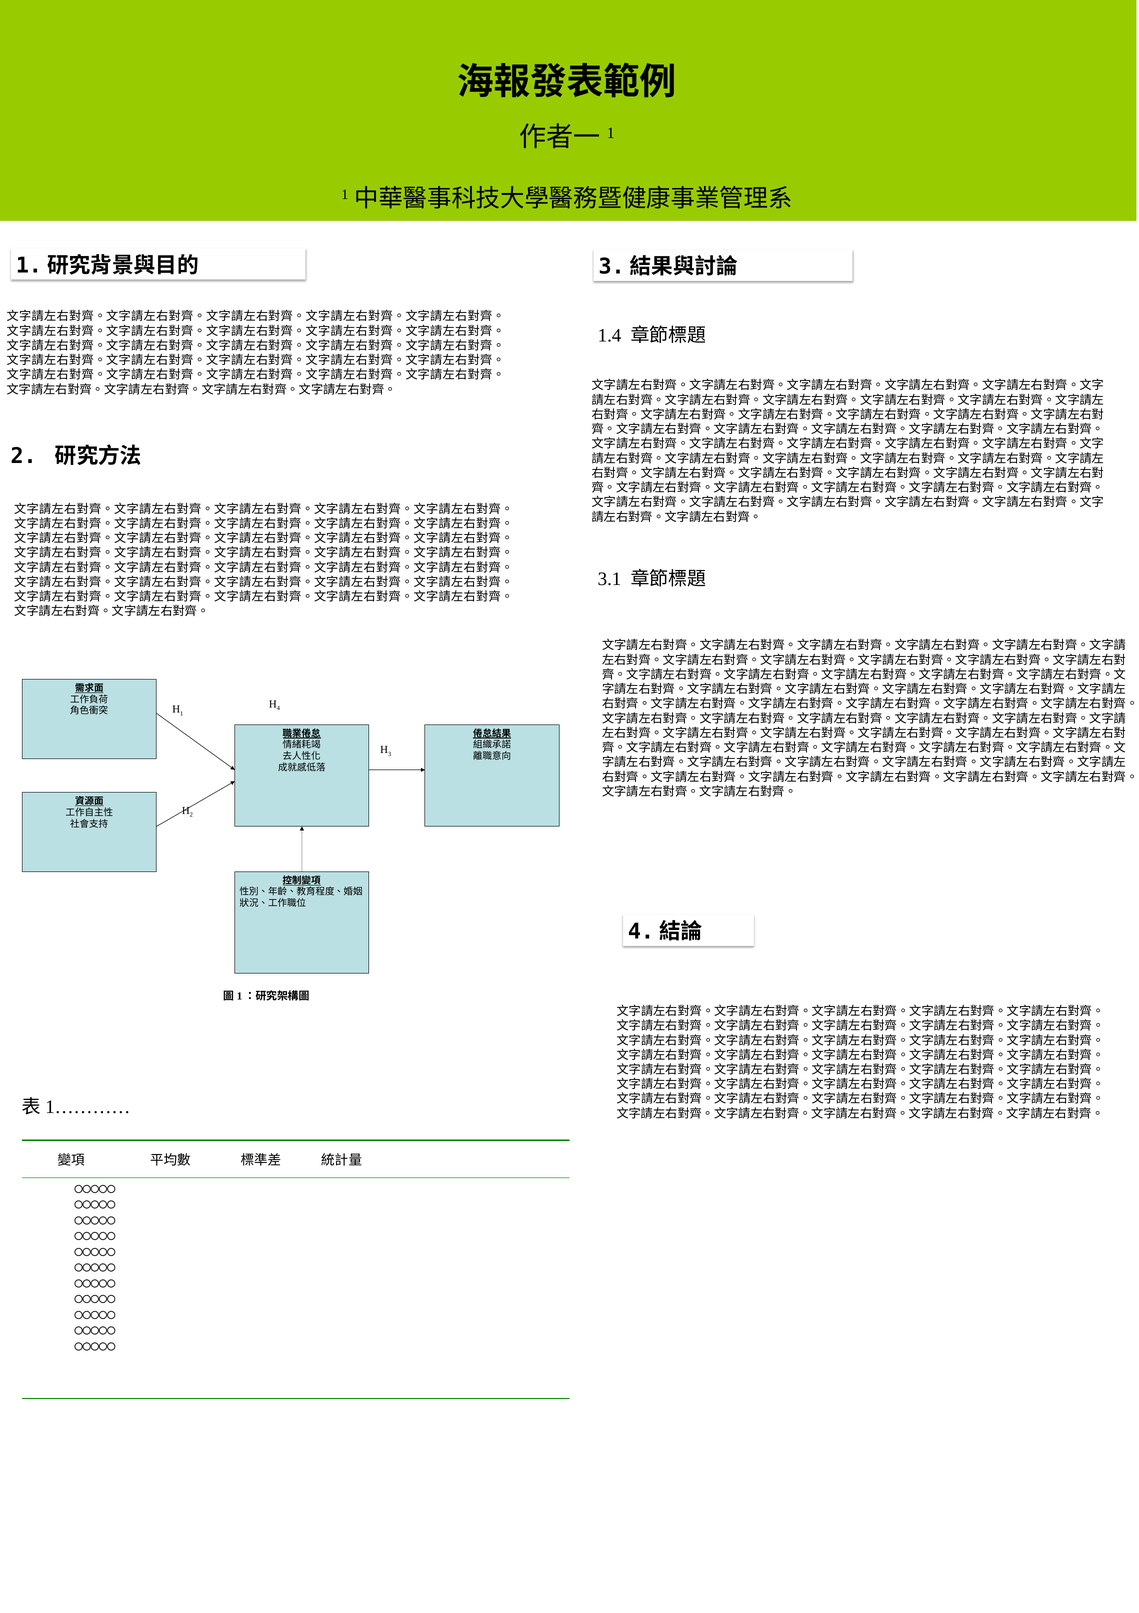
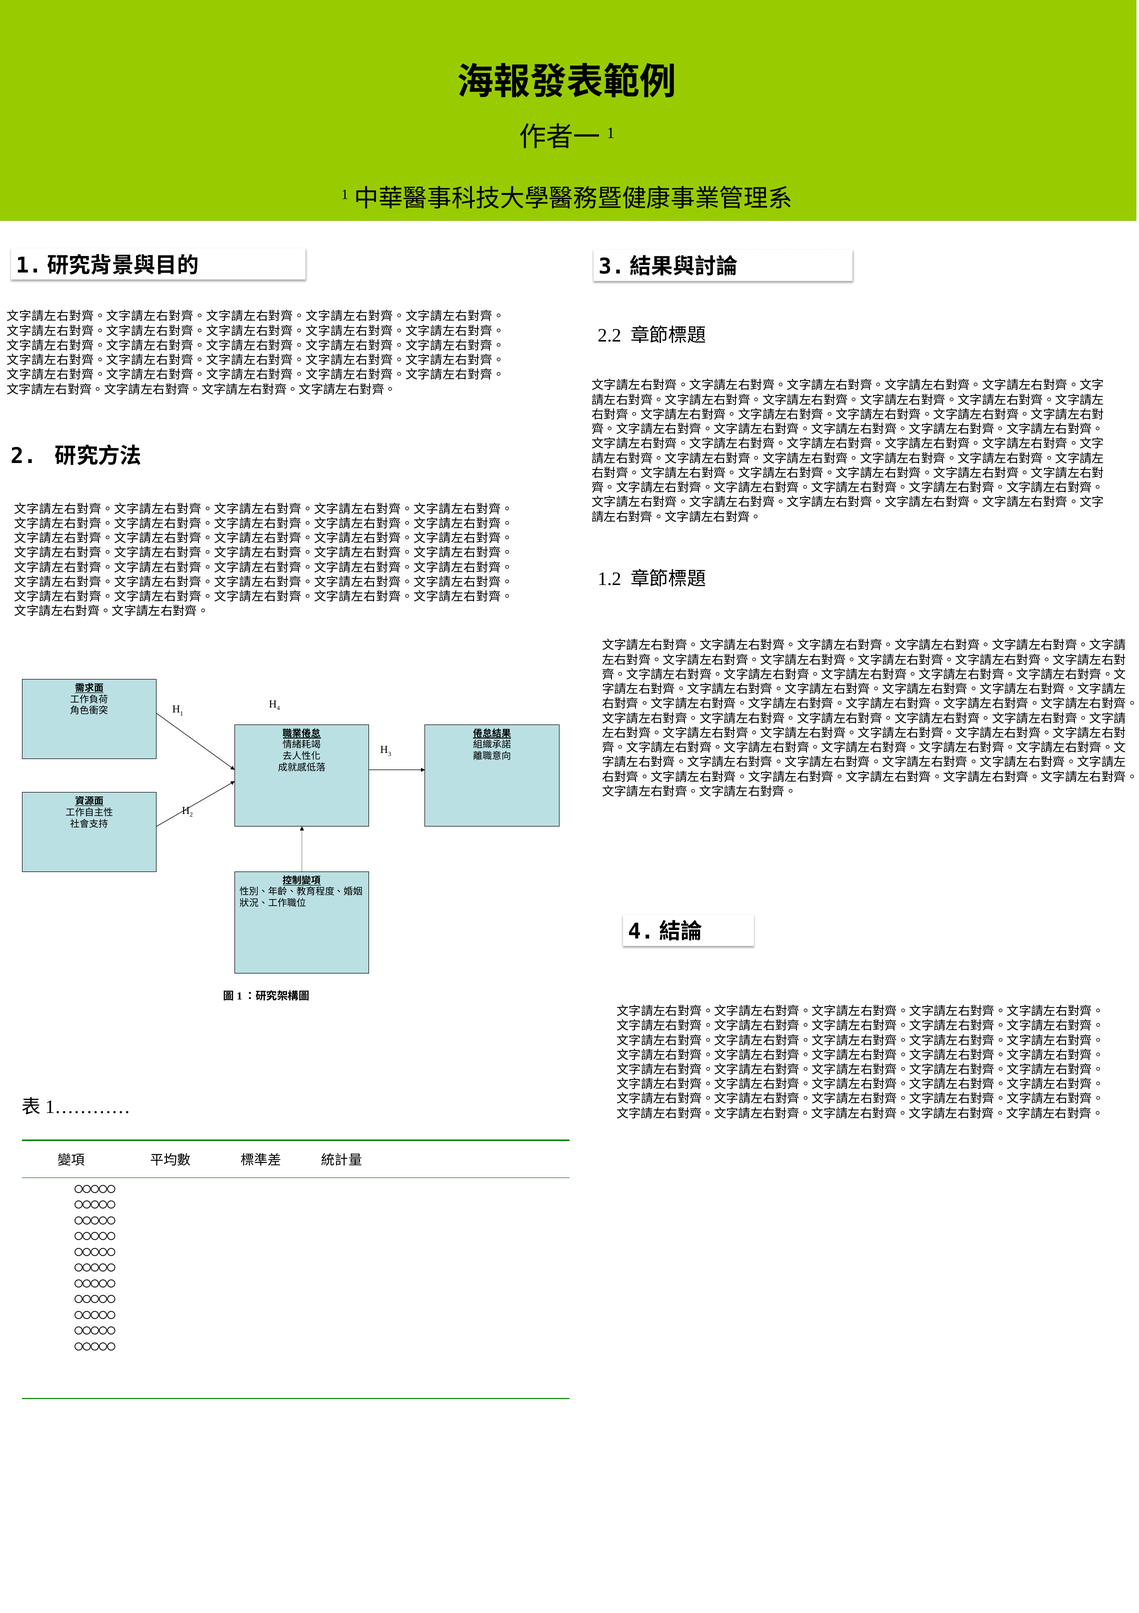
1.4: 1.4 -> 2.2 (609, 335)
3.1: 3.1 -> 1.2 (609, 579)
